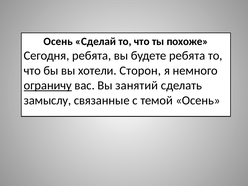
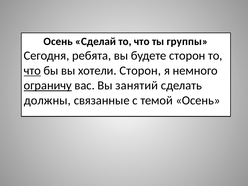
похоже: похоже -> группы (187, 42)
будете ребята: ребята -> сторон (187, 56)
что underline: none -> present (32, 71)
замыслу: замыслу -> должны (47, 100)
